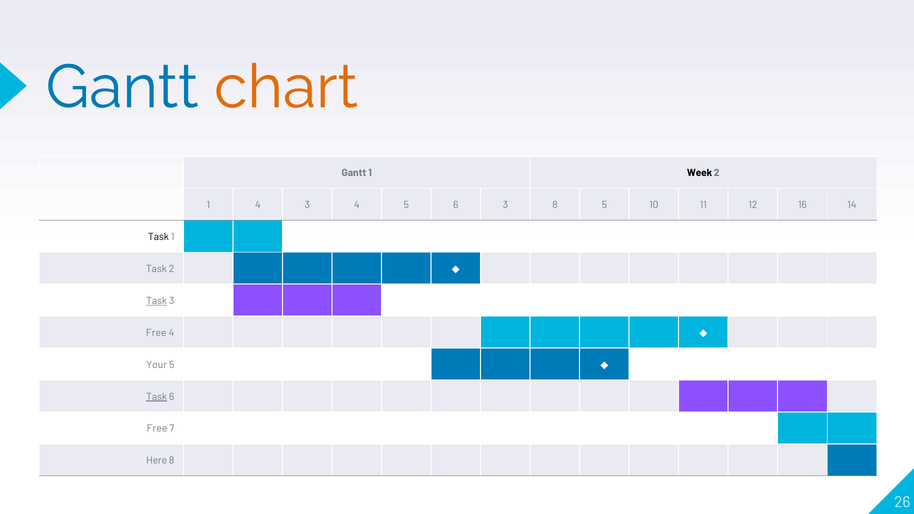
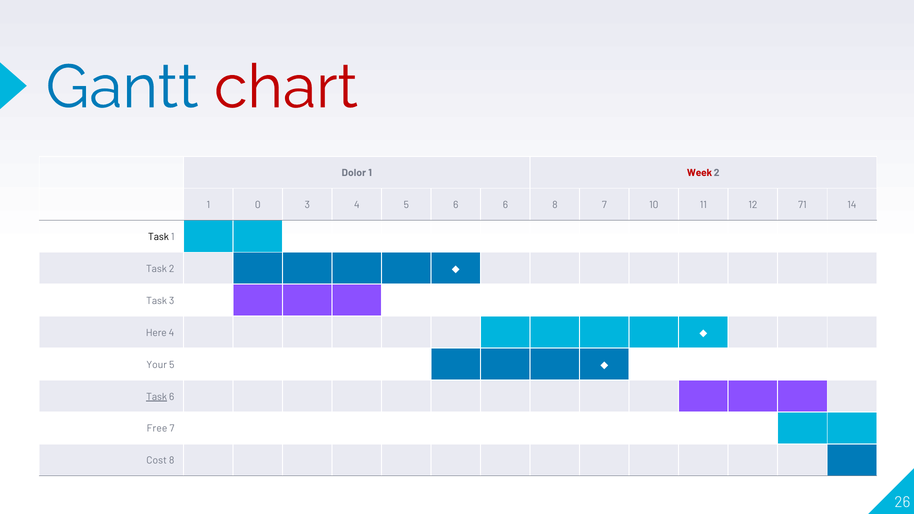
chart colour: orange -> red (286, 87)
Gantt: Gantt -> Dolor (354, 173)
Week colour: black -> red (700, 173)
1 4: 4 -> 0 (258, 205)
6 3: 3 -> 6 (505, 205)
8 5: 5 -> 7 (604, 205)
16: 16 -> 71 (802, 205)
Task underline: present -> none (157, 301)
Free: Free -> Here (156, 333)
Here: Here -> Cost (157, 461)
